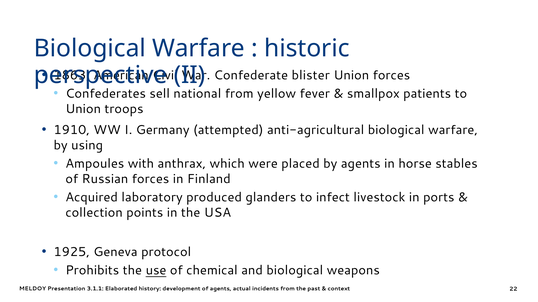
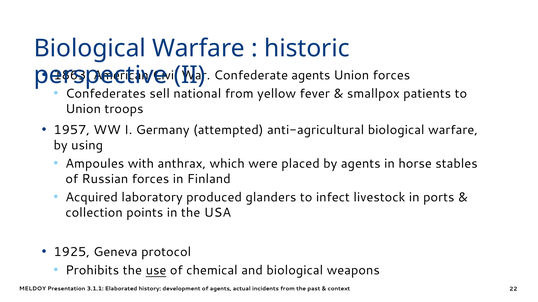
Confederate blister: blister -> agents (311, 75)
1910: 1910 -> 1957 (72, 130)
